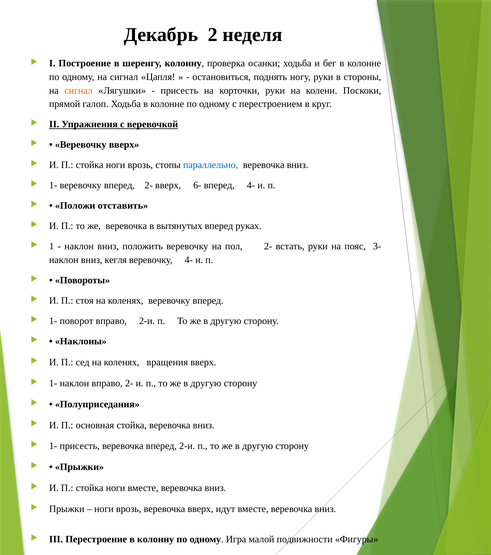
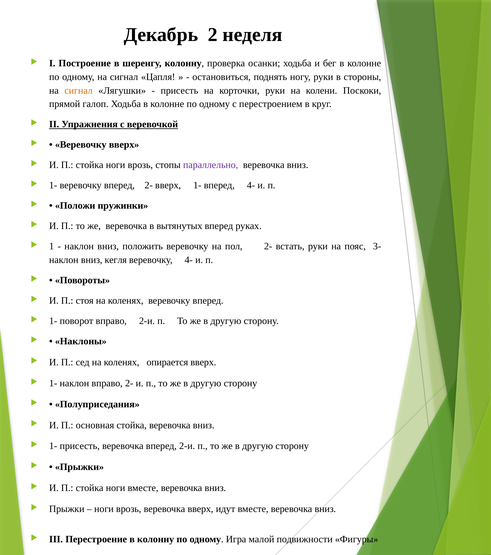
параллельно colour: blue -> purple (211, 165)
вверх 6-: 6- -> 1- (197, 186)
отставить: отставить -> пружинки (123, 206)
вращения: вращения -> опирается (167, 363)
